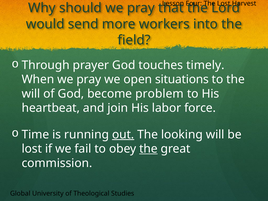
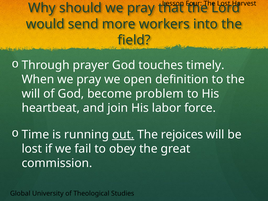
situations: situations -> definition (182, 79)
looking: looking -> rejoices (182, 134)
the underline: present -> none (148, 149)
